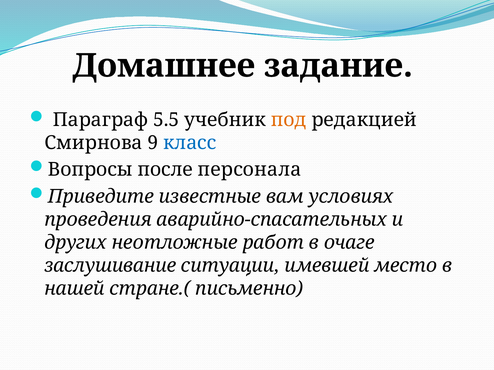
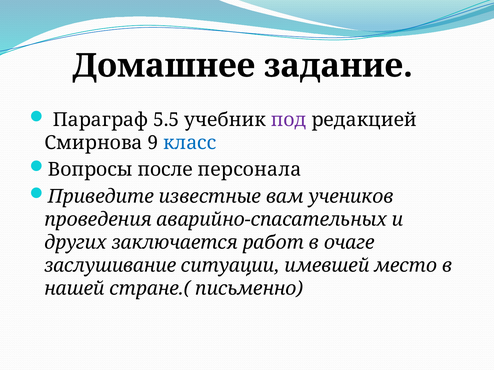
под colour: orange -> purple (289, 120)
условиях: условиях -> учеников (351, 197)
неотложные: неотложные -> заключается (175, 243)
